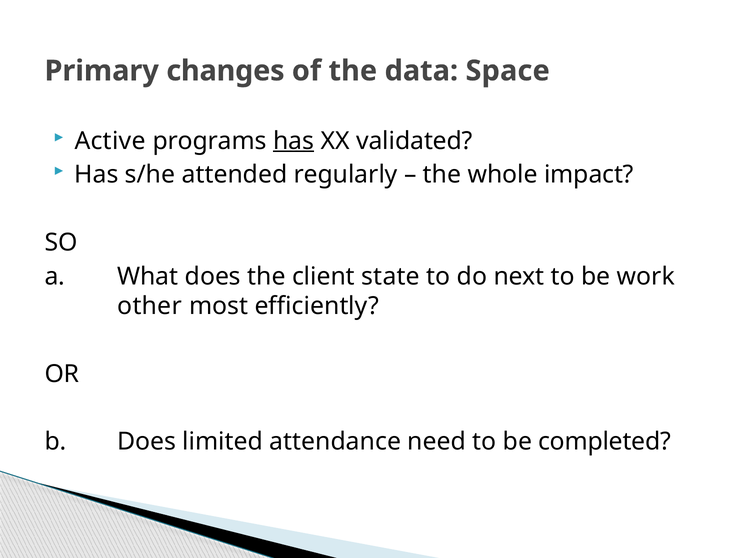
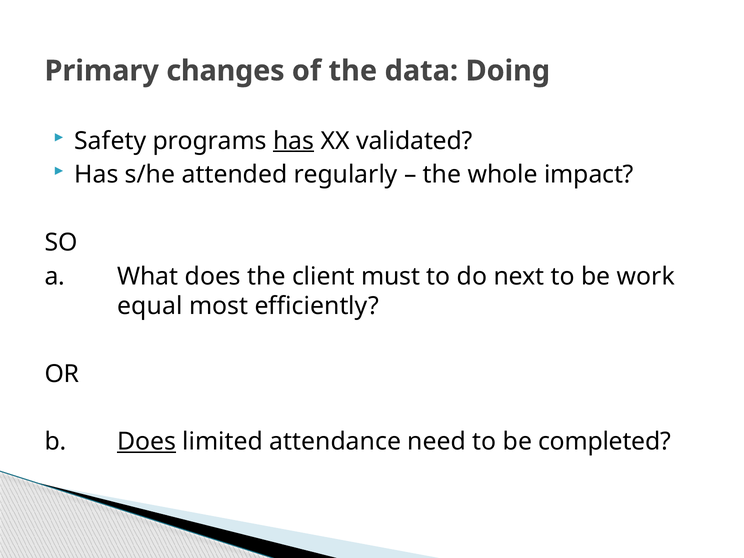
Space: Space -> Doing (508, 71)
Active: Active -> Safety (110, 141)
state: state -> must (391, 276)
other: other -> equal (150, 306)
Does underline: none -> present (147, 442)
